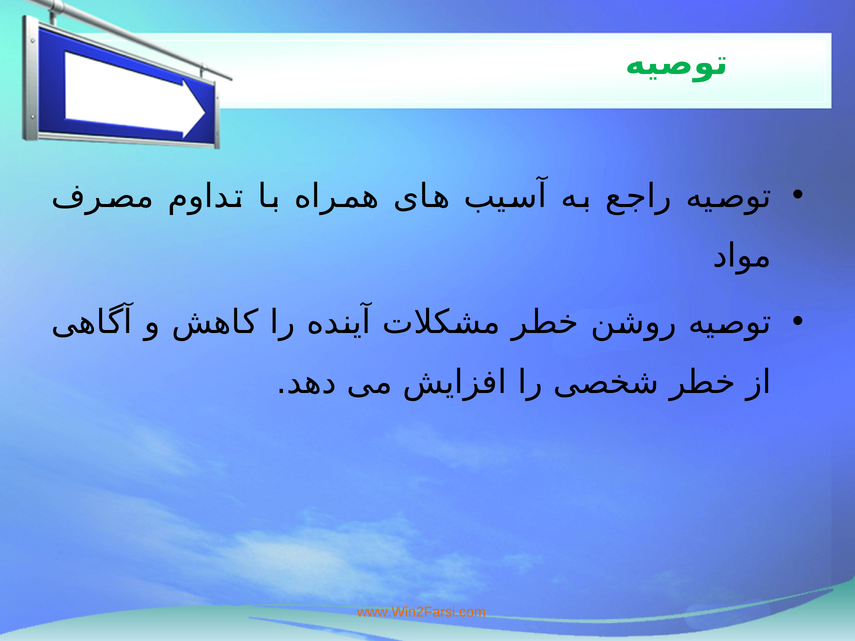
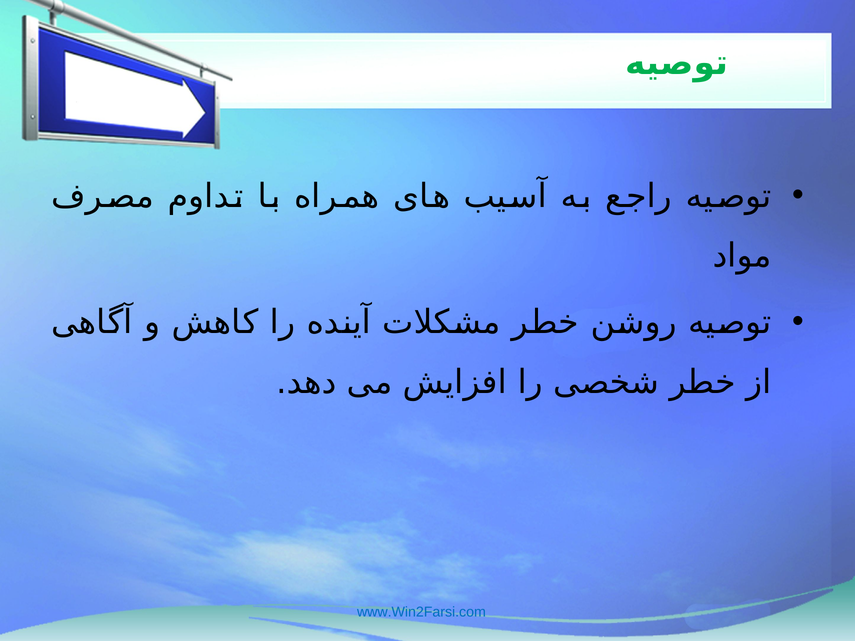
www.Win2Farsi.com colour: orange -> blue (421, 612)
